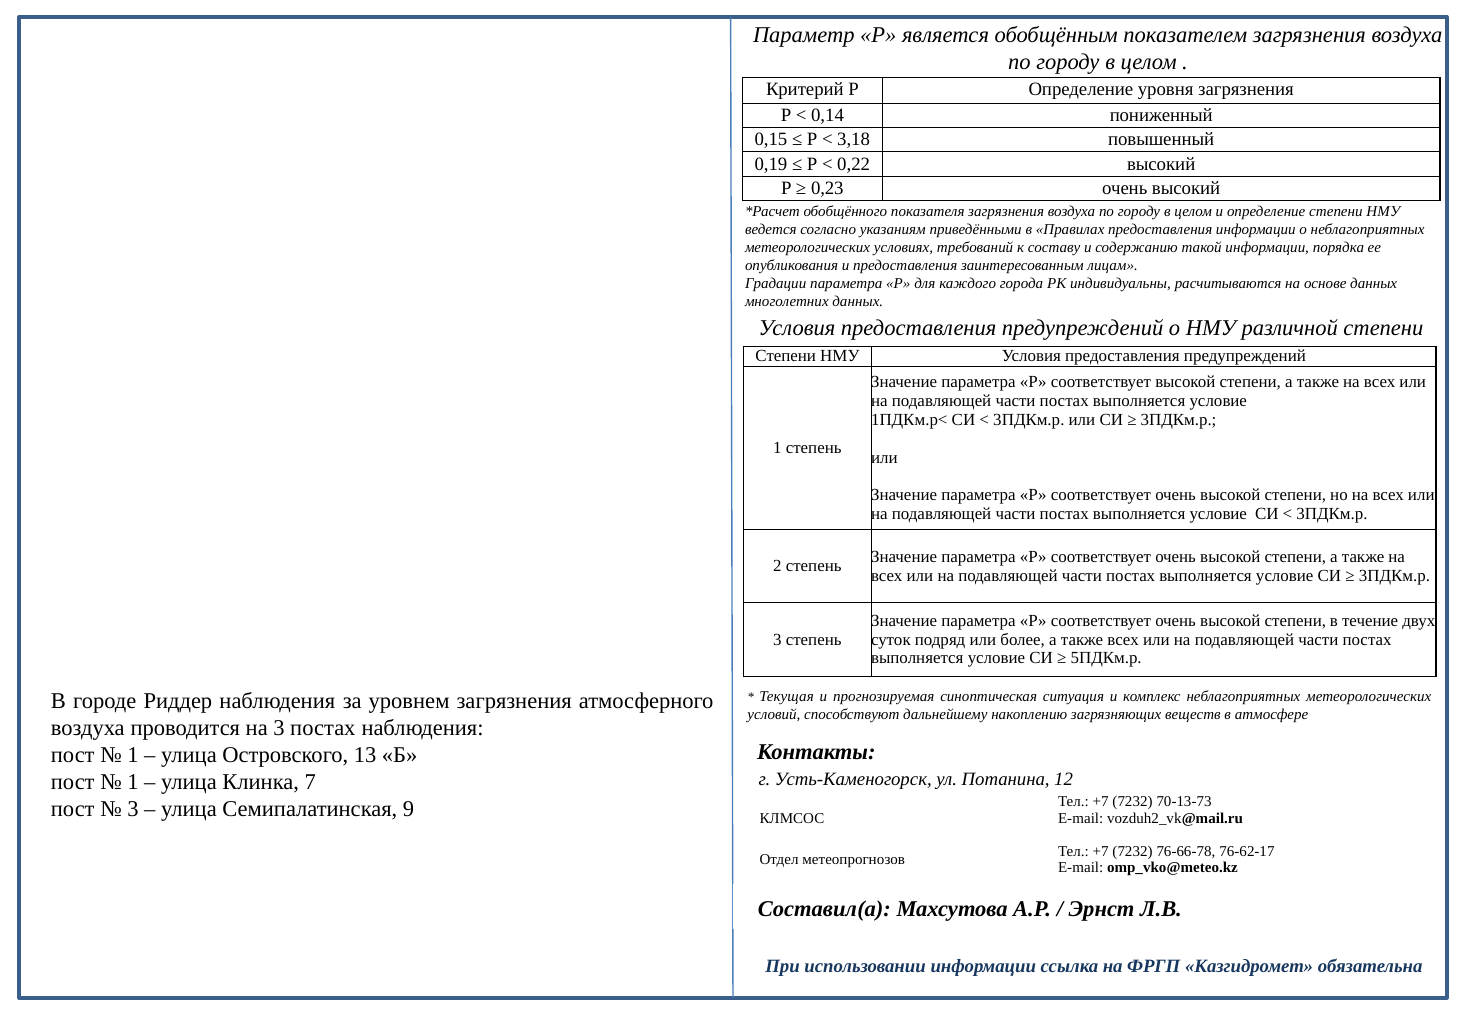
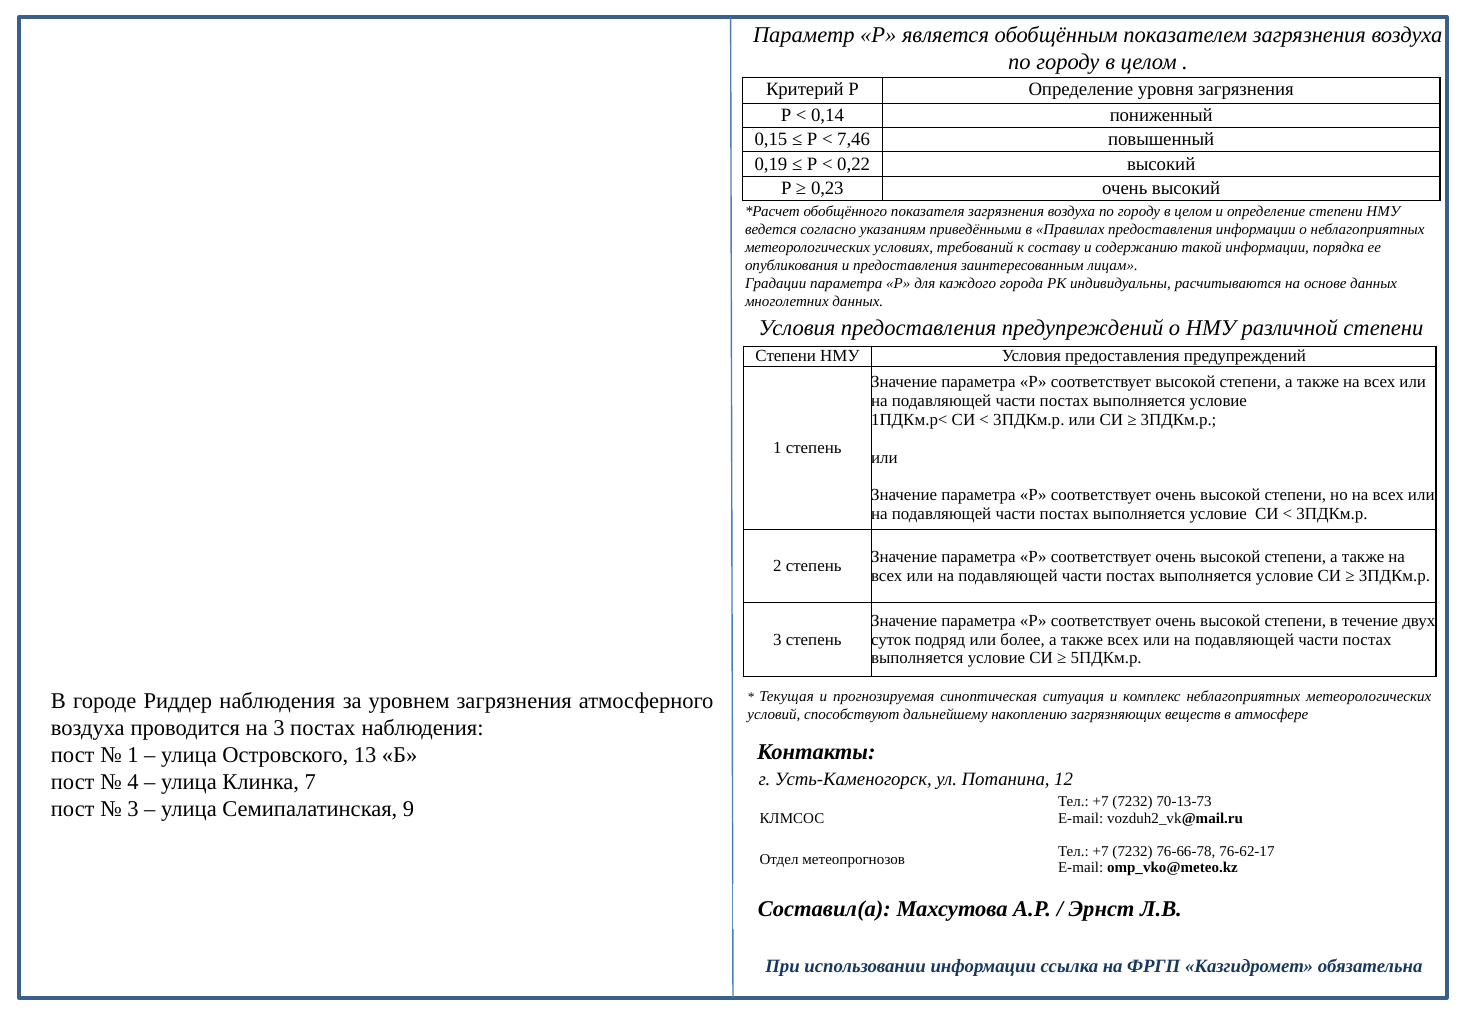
3,18: 3,18 -> 7,46 (854, 140)
1: 1 -> 4 (133, 782)
